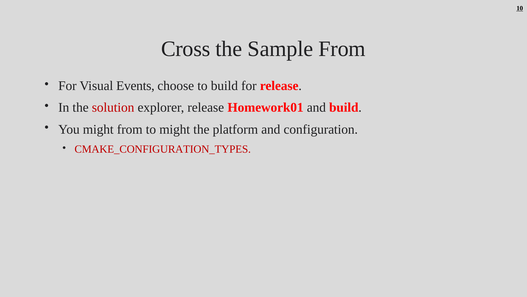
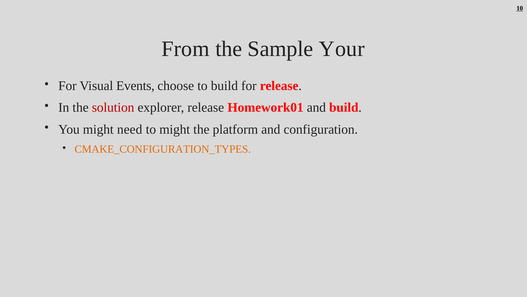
Cross: Cross -> From (185, 49)
Sample From: From -> Your (342, 49)
might from: from -> need (130, 129)
CMAKE_CONFIGURATION_TYPES colour: red -> orange (163, 149)
